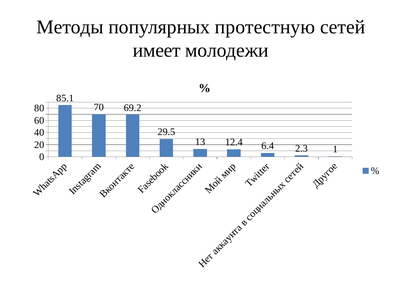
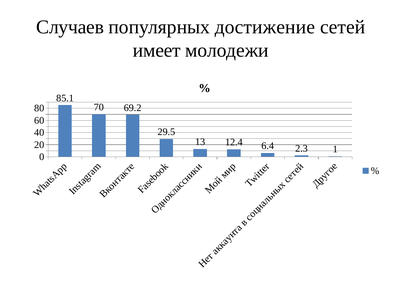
Методы: Методы -> Случаев (70, 27)
протестную: протестную -> достижение (265, 27)
